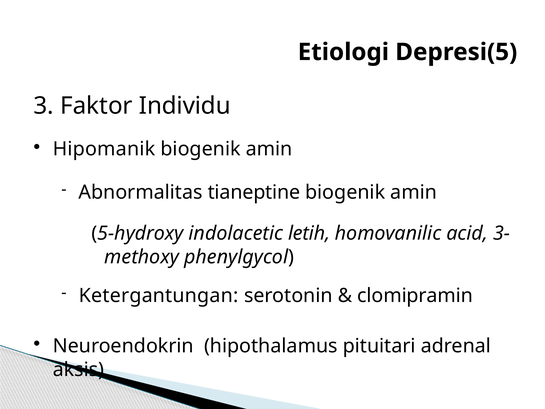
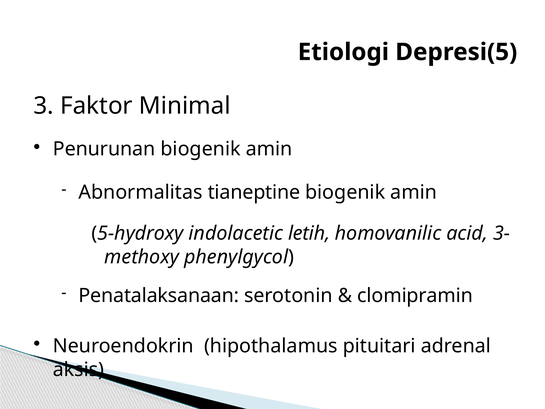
Individu: Individu -> Minimal (185, 106)
Hipomanik: Hipomanik -> Penurunan (104, 149)
Ketergantungan: Ketergantungan -> Penatalaksanaan (159, 295)
